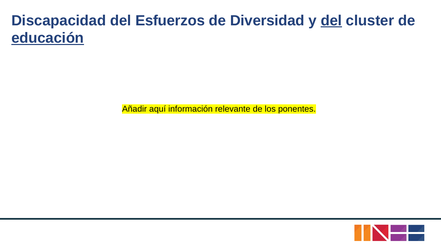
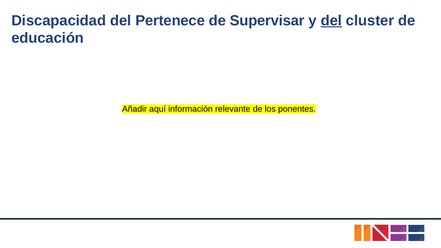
Esfuerzos: Esfuerzos -> Pertenece (170, 21)
Diversidad: Diversidad -> Supervisar (267, 21)
educación underline: present -> none (48, 38)
